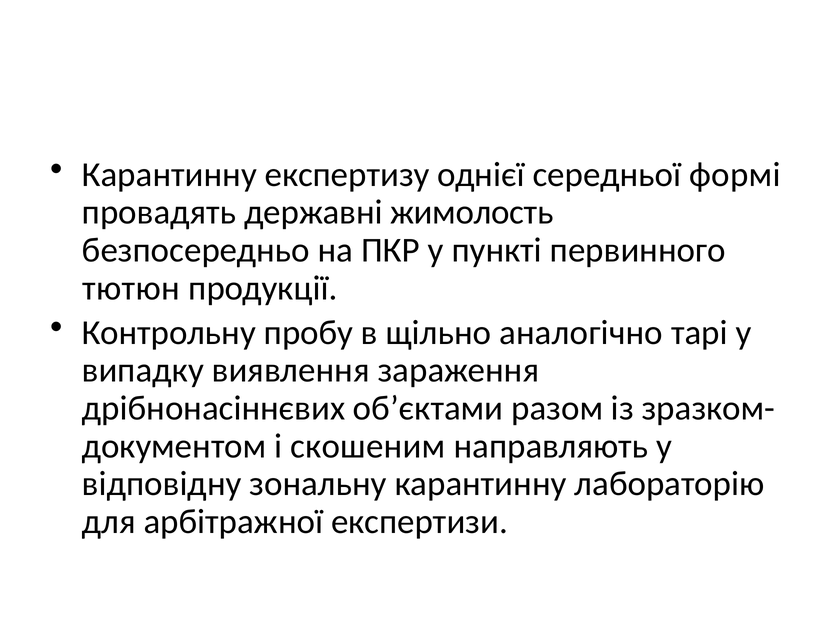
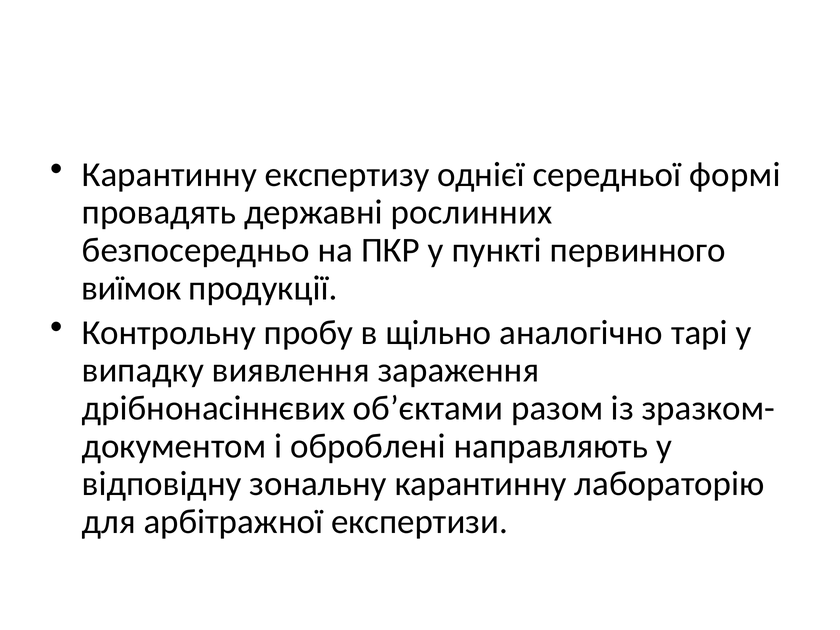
жимолость: жимолость -> рослинних (472, 212)
тютюн: тютюн -> виїмок (131, 288)
скошеним: скошеним -> оброблені (368, 446)
